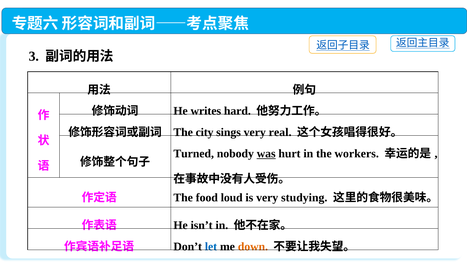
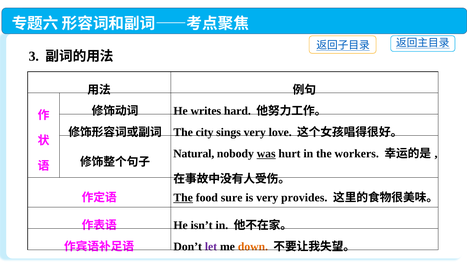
real: real -> love (280, 132)
Turned: Turned -> Natural (194, 153)
The underline: none -> present (183, 198)
loud: loud -> sure (232, 198)
studying: studying -> provides (304, 198)
let colour: blue -> purple (211, 246)
